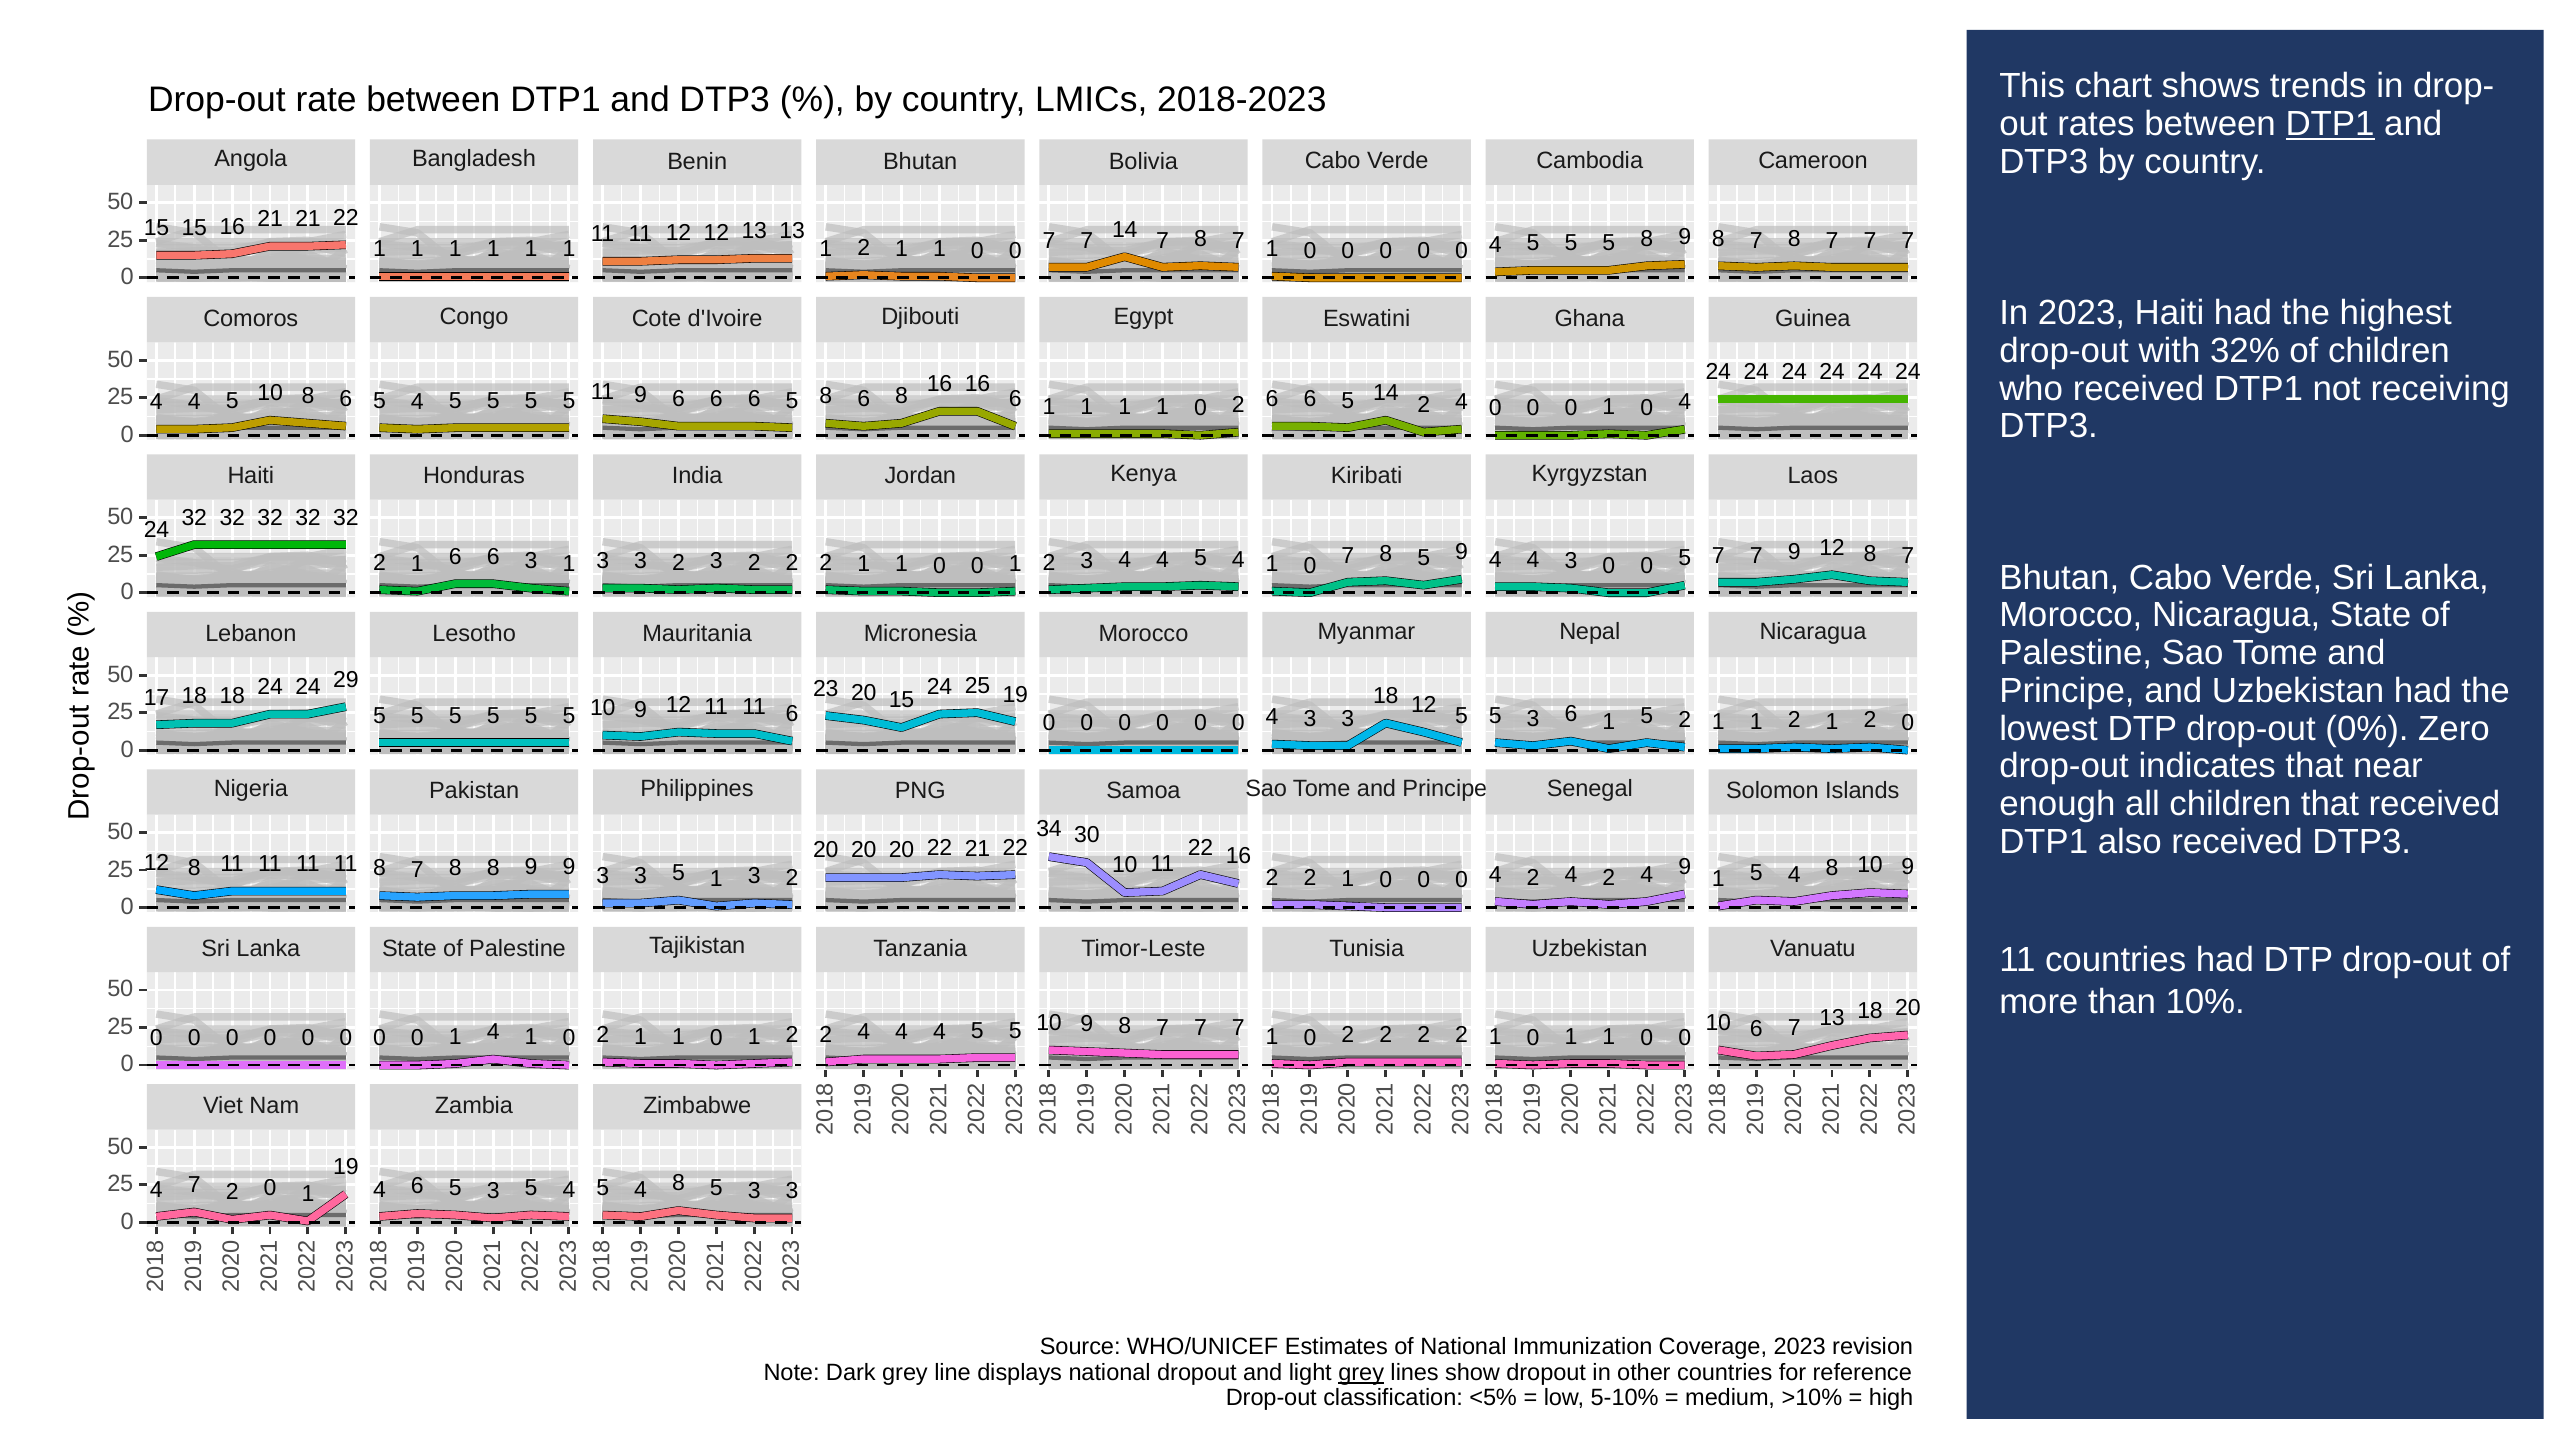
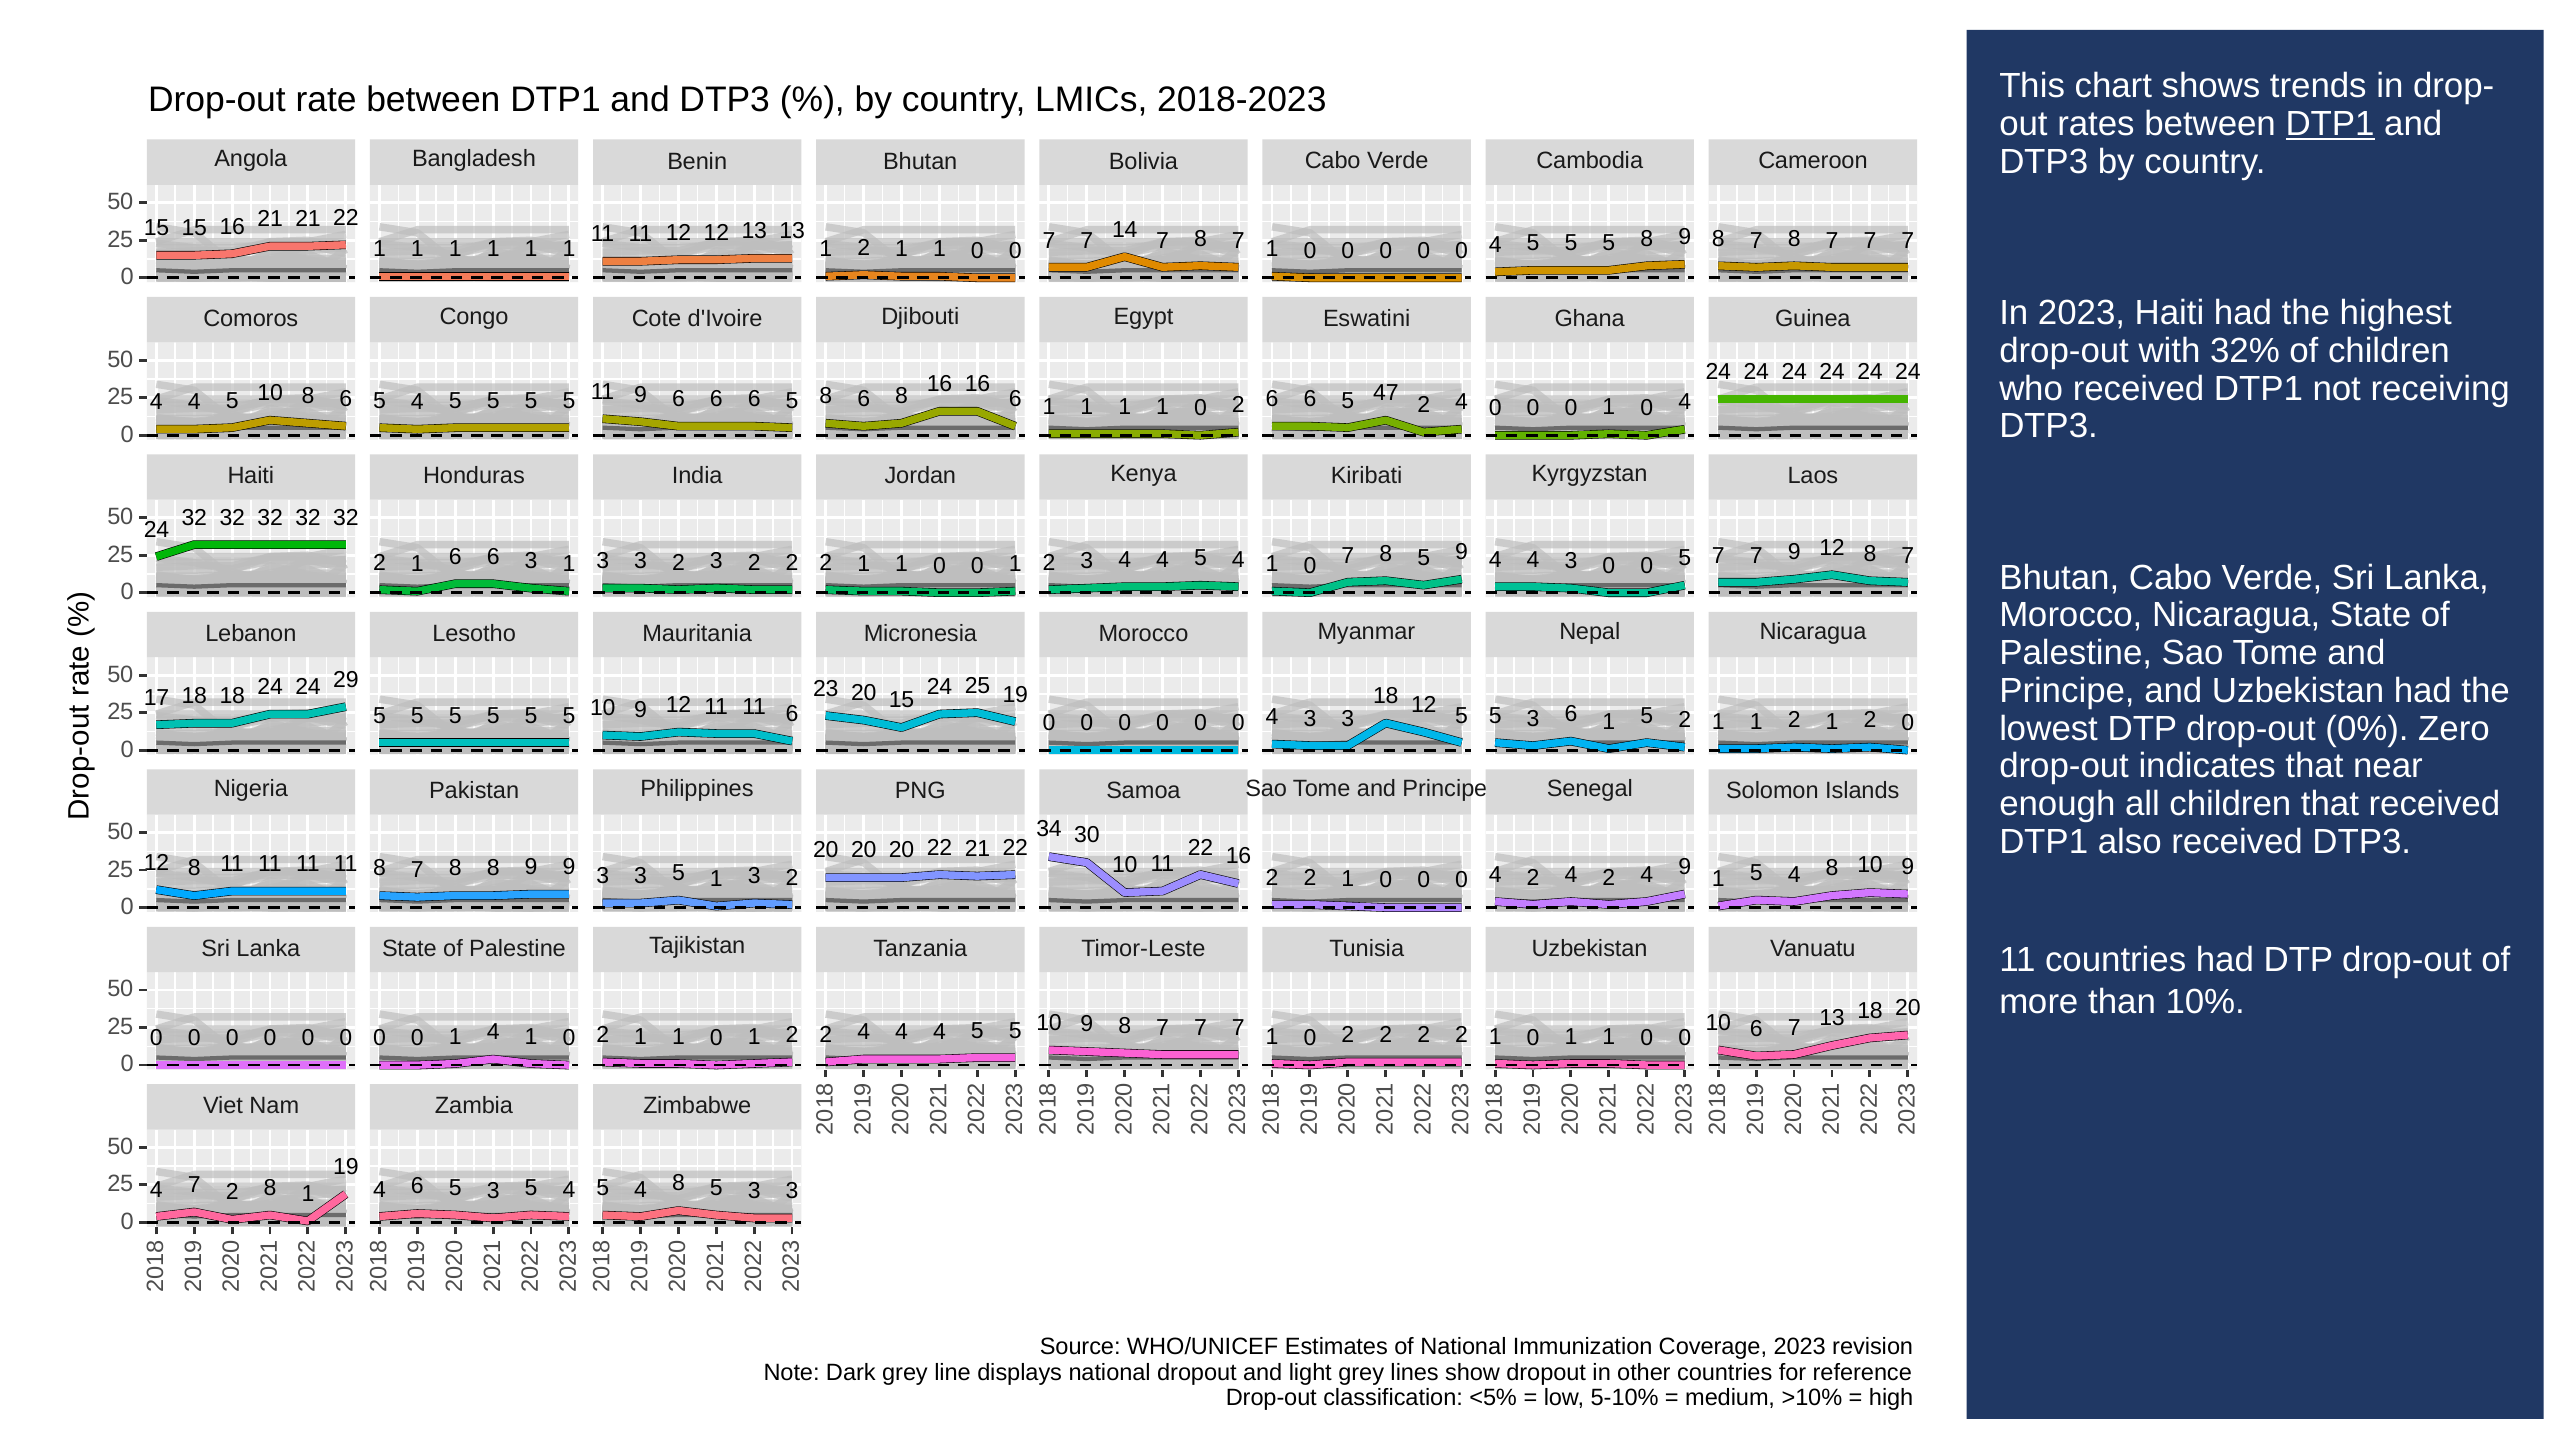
5 14: 14 -> 47 (1386, 393)
4 7 2 0: 0 -> 8 (270, 1188)
grey underline: present -> none (1361, 1373)
